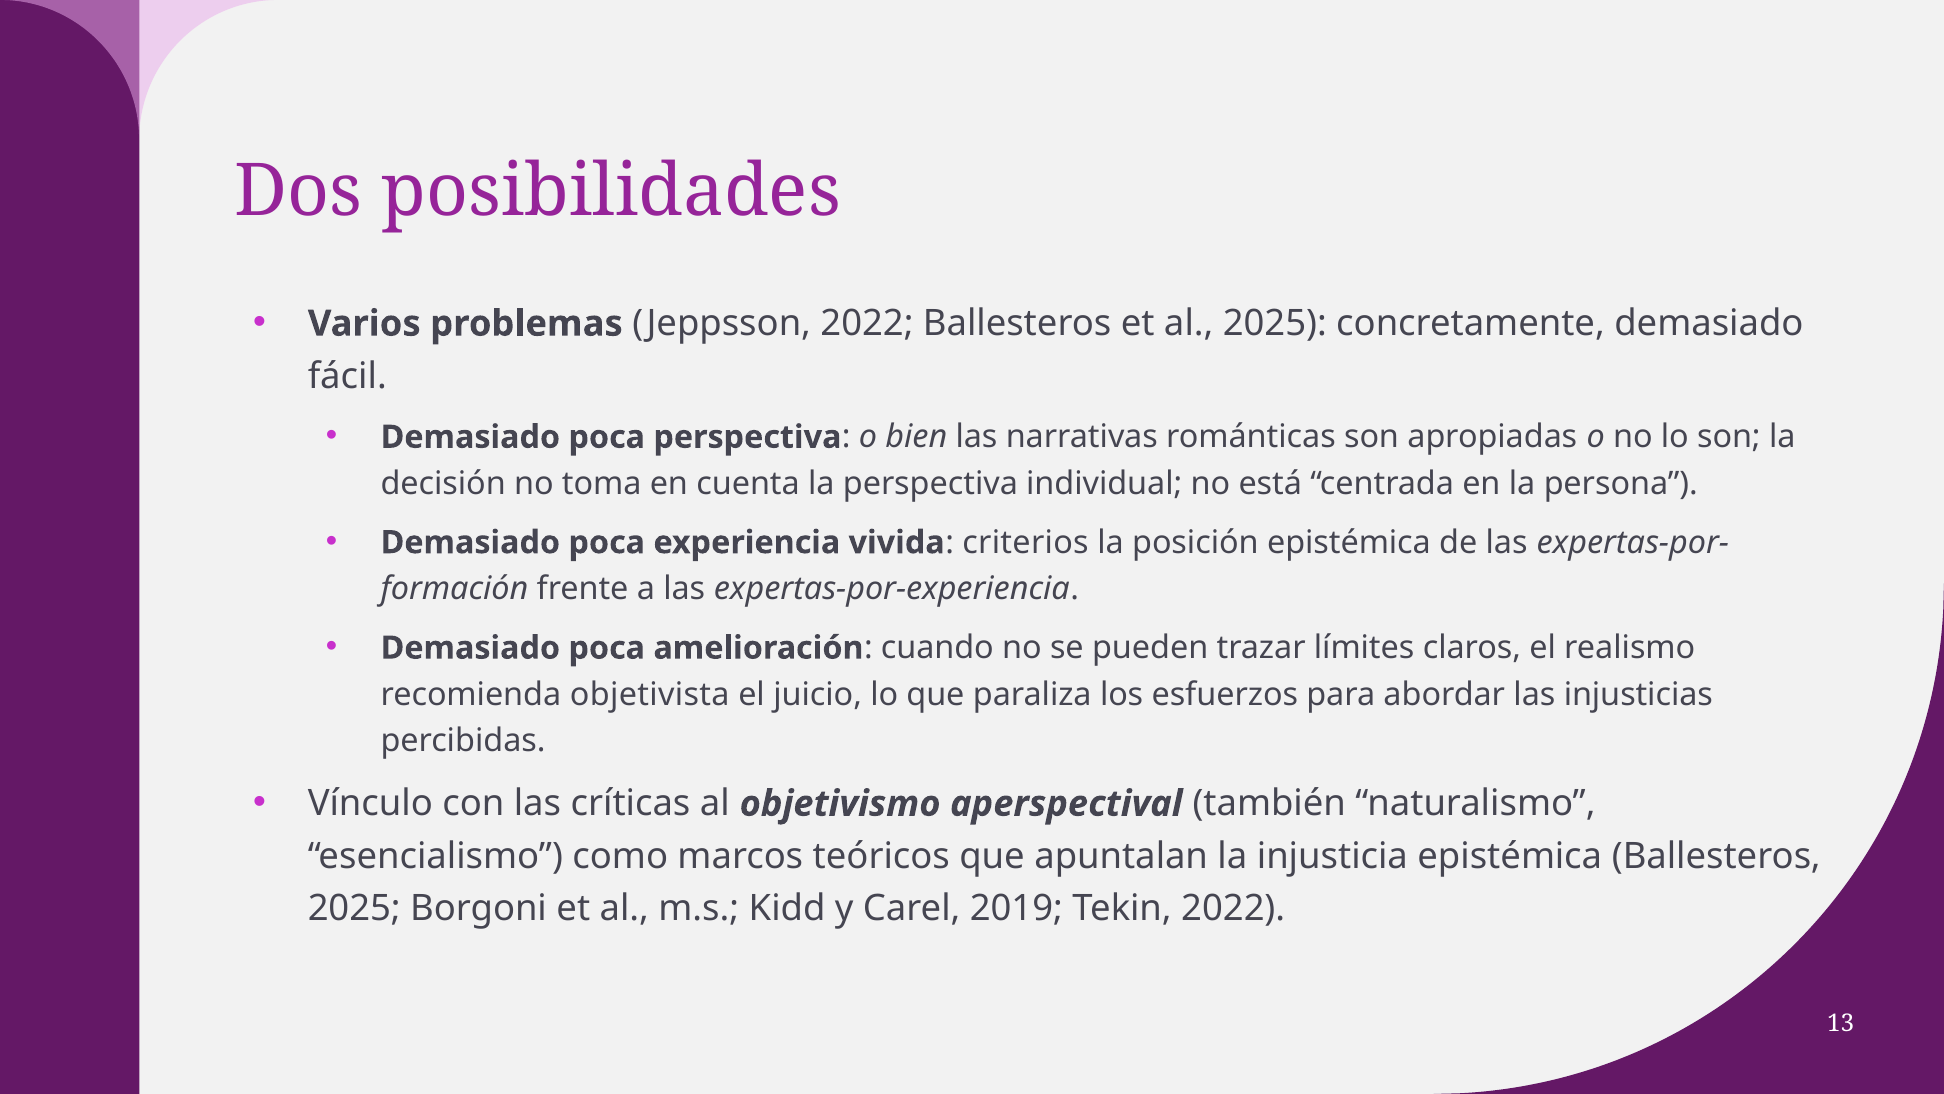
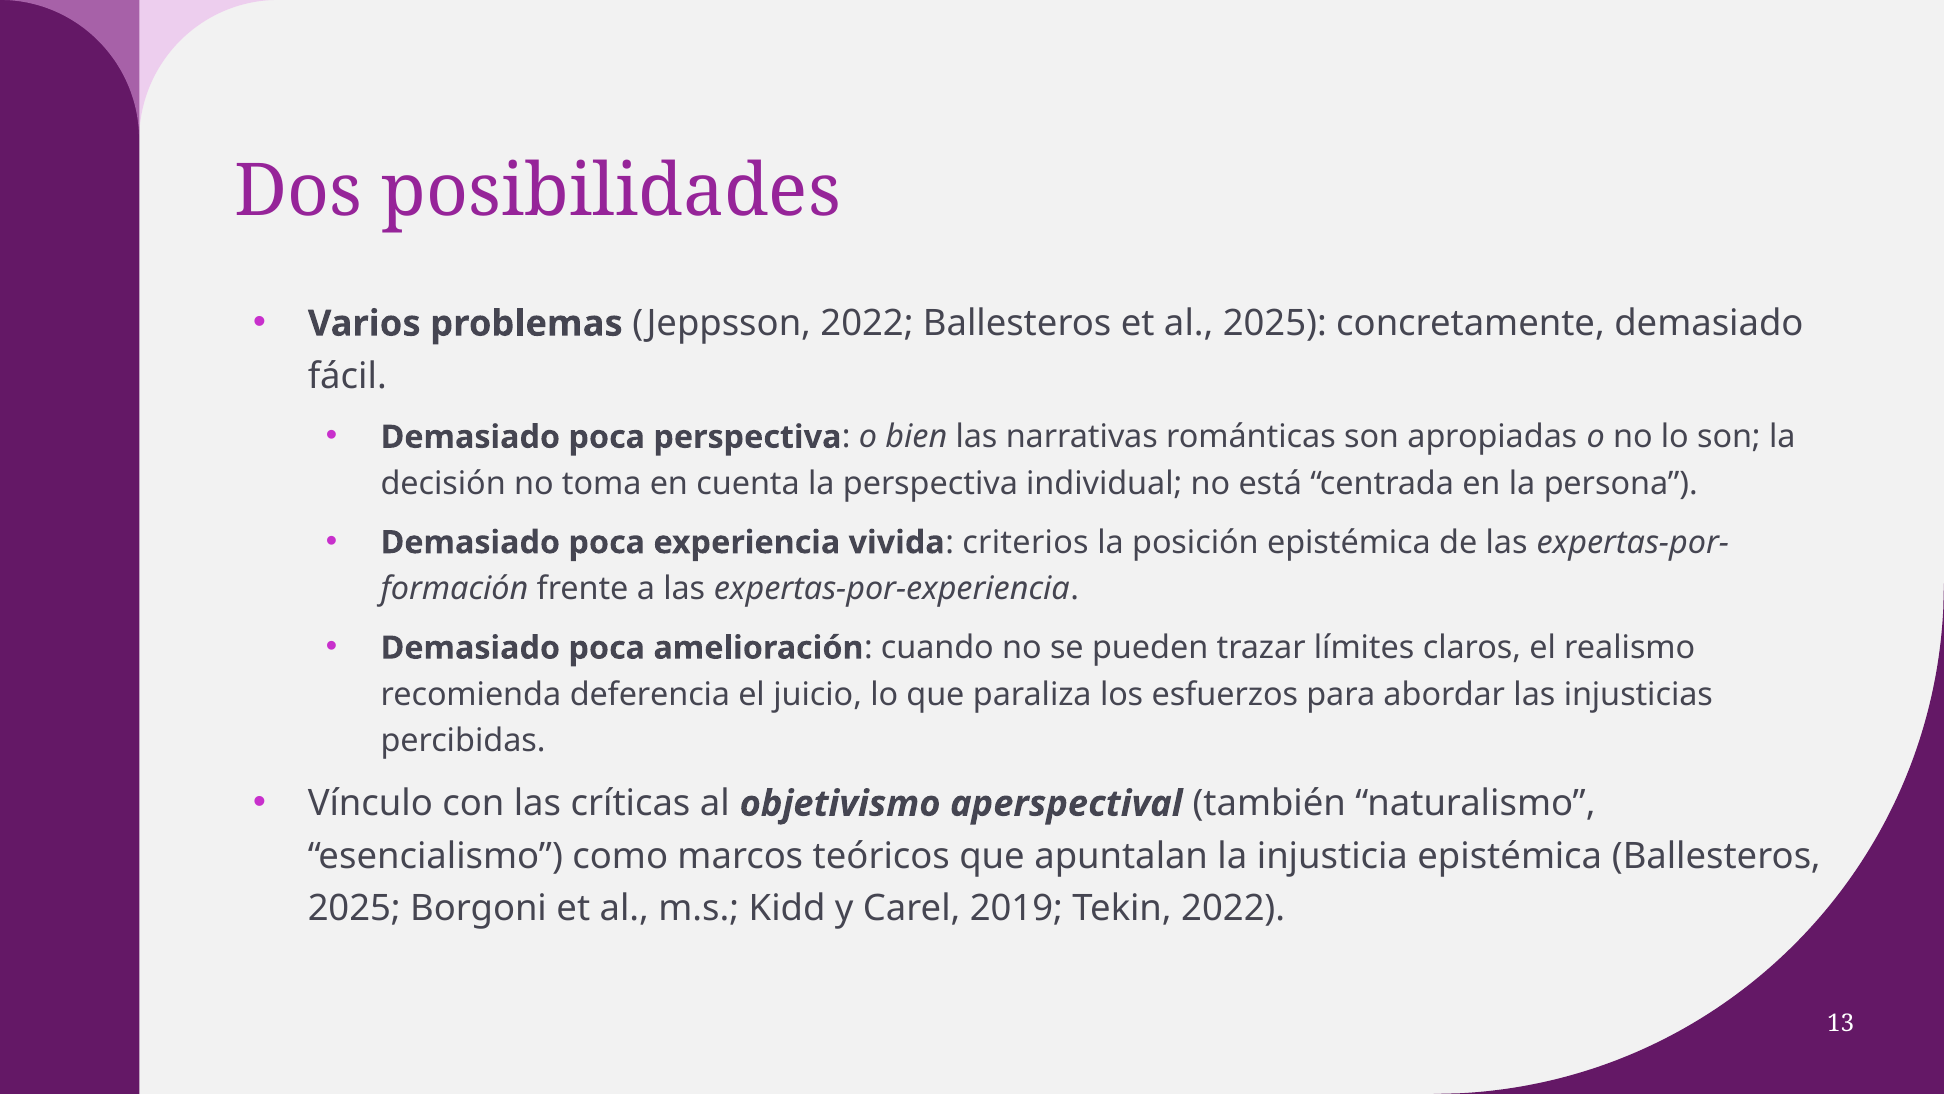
objetivista: objetivista -> deferencia (650, 694)
